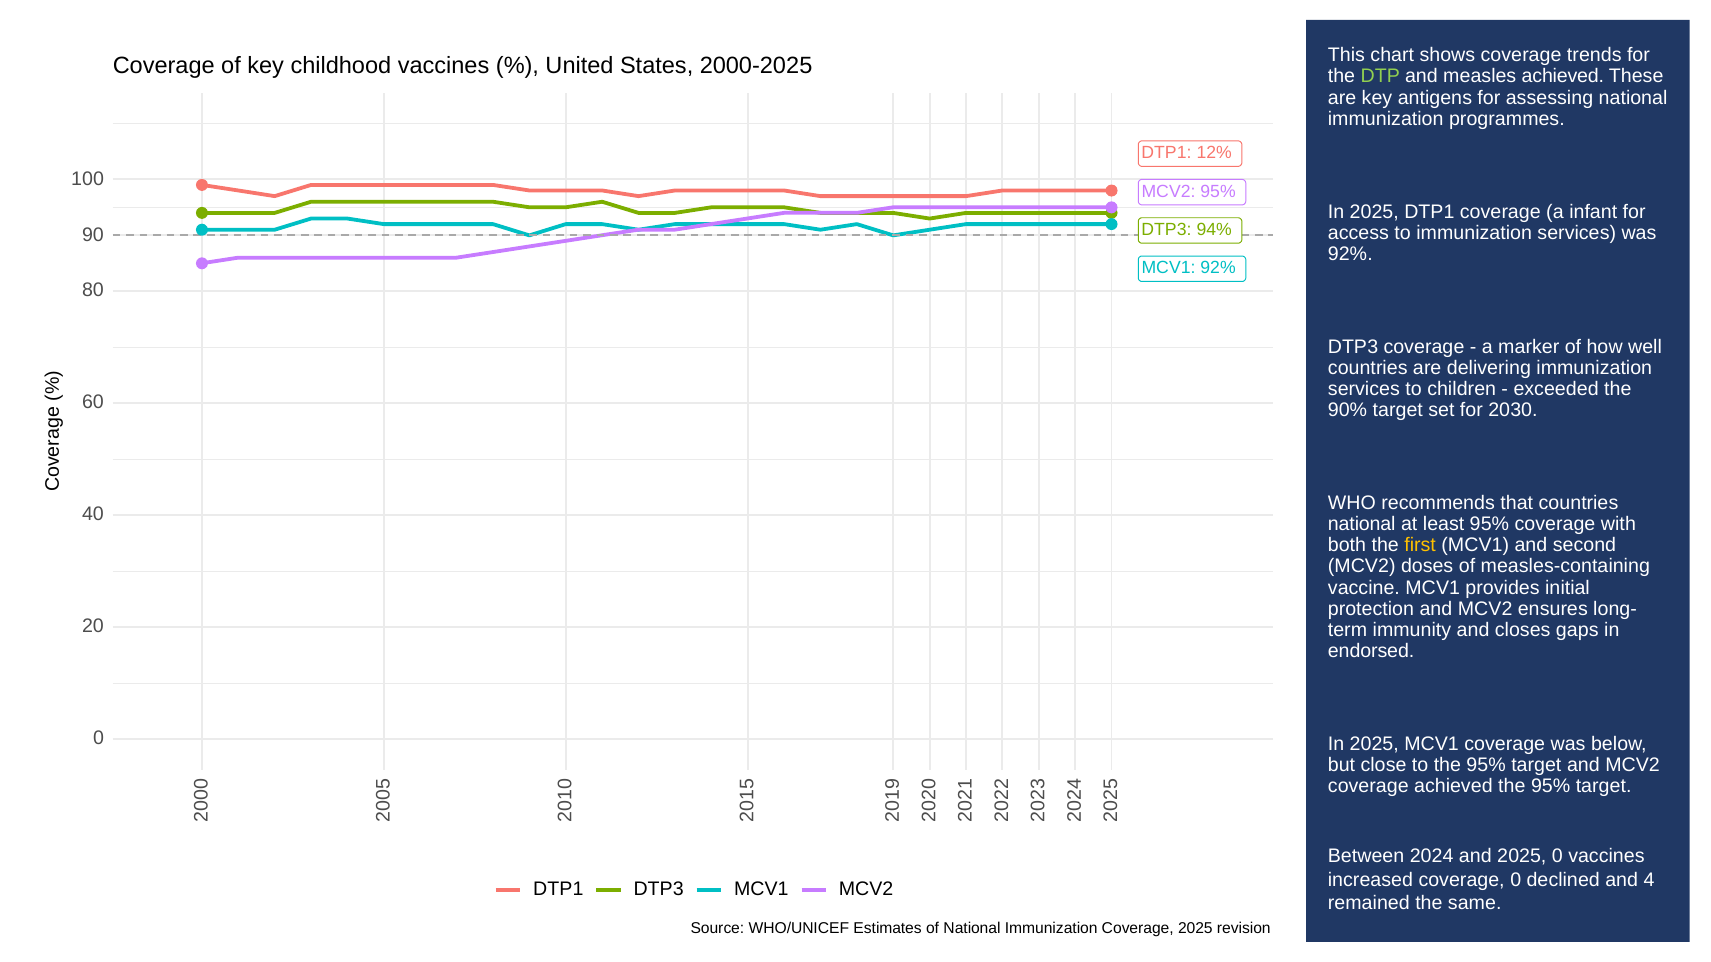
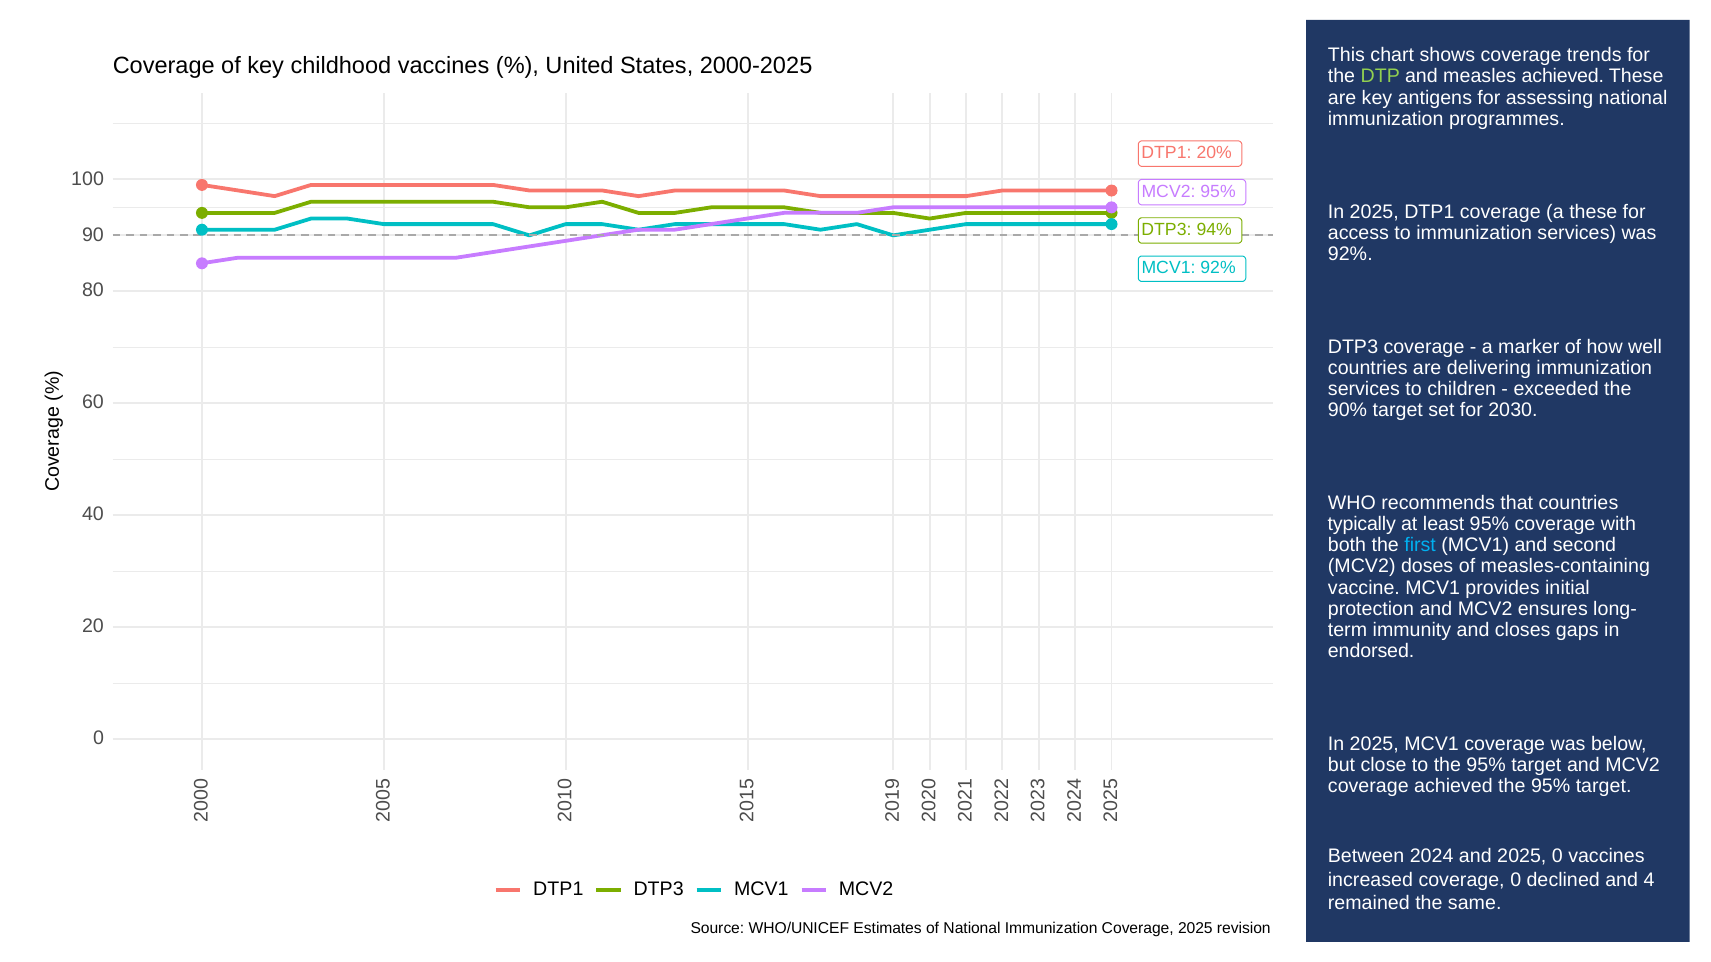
12%: 12% -> 20% (1214, 153)
a infant: infant -> these (1593, 212)
national: national -> typically (1362, 524)
first colour: yellow -> light blue (1420, 546)
